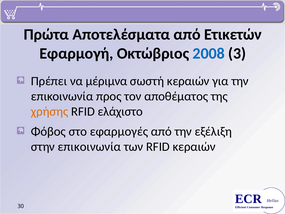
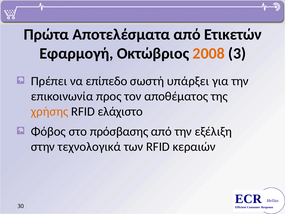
2008 colour: blue -> orange (209, 53)
μέριμνα: μέριμνα -> επίπεδο (107, 81)
σωστή κεραιών: κεραιών -> υπάρξει (188, 81)
εφαρμογές: εφαρμογές -> πρόσβασης (119, 131)
στην επικοινωνία: επικοινωνία -> τεχνολογικά (89, 146)
